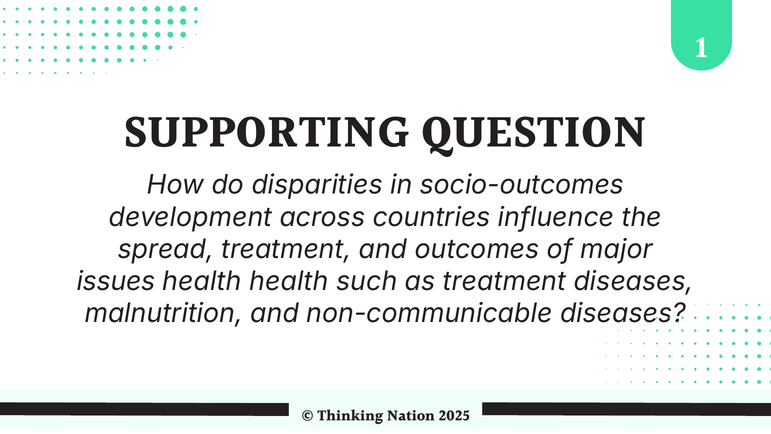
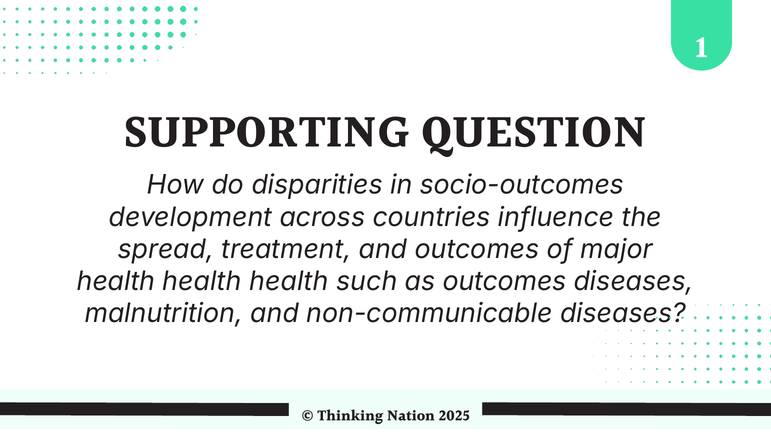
issues: issues -> health (116, 281)
as treatment: treatment -> outcomes (505, 281)
